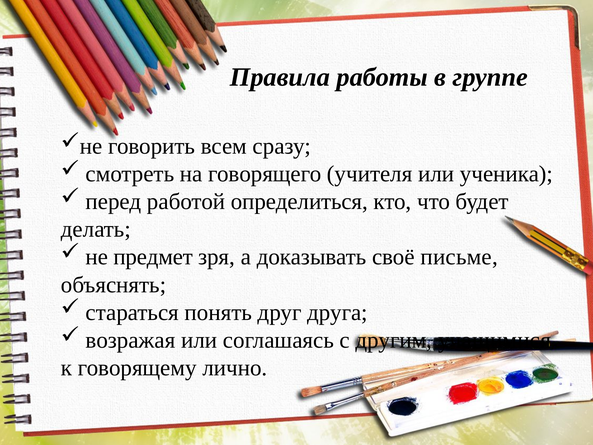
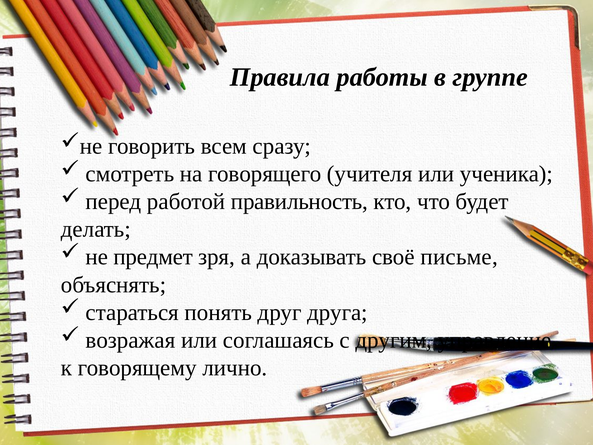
определиться: определиться -> правильность (299, 202)
учащимися: учащимися -> управление (495, 340)
